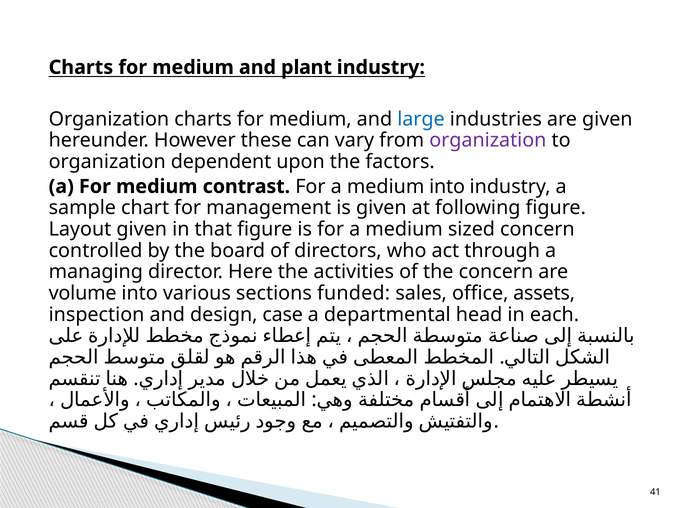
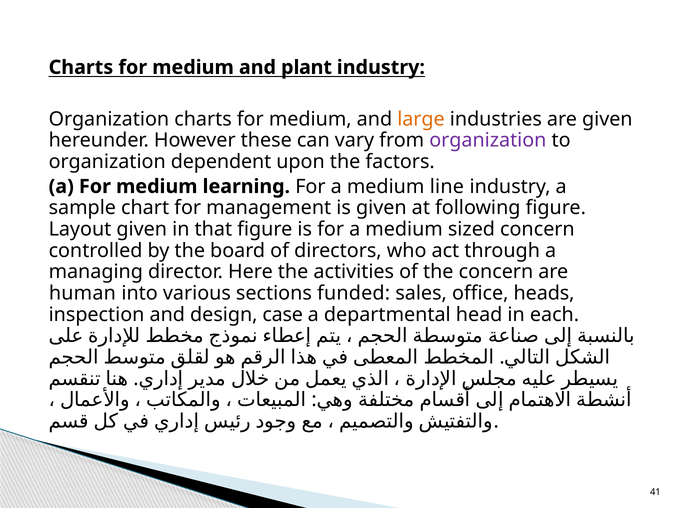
large colour: blue -> orange (421, 119)
contrast: contrast -> learning (246, 186)
medium into: into -> line (447, 186)
volume: volume -> human (82, 293)
assets: assets -> heads (544, 293)
